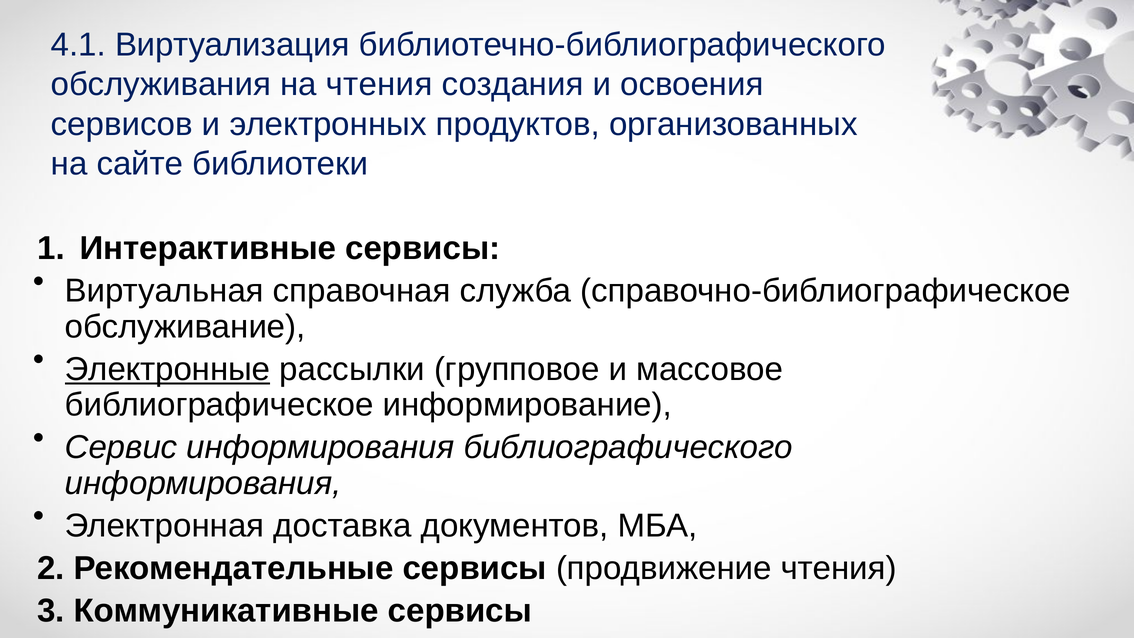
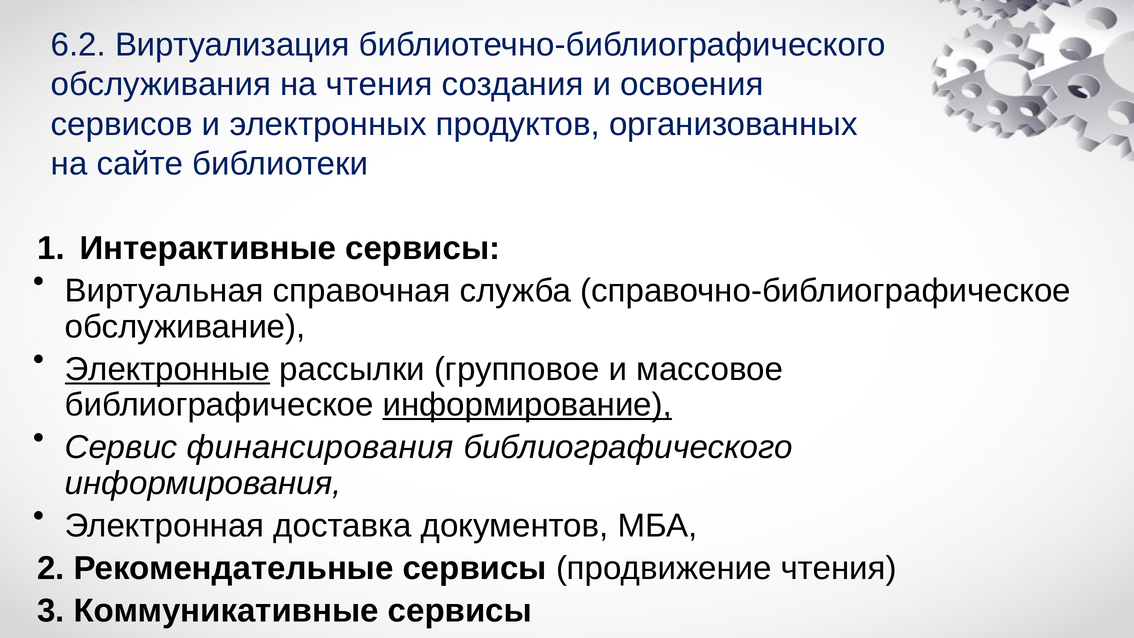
4.1: 4.1 -> 6.2 (78, 45)
информирование underline: none -> present (527, 405)
Сервис информирования: информирования -> финансирования (320, 447)
